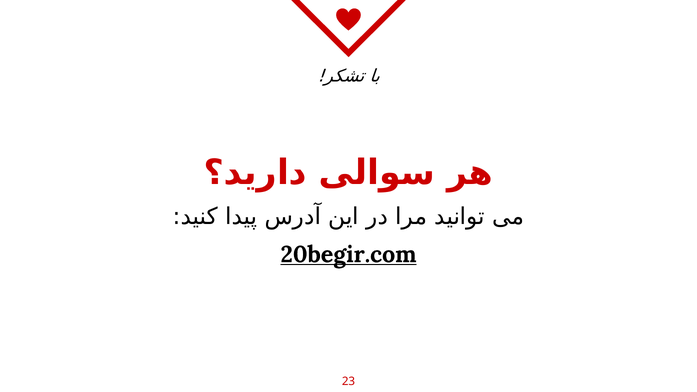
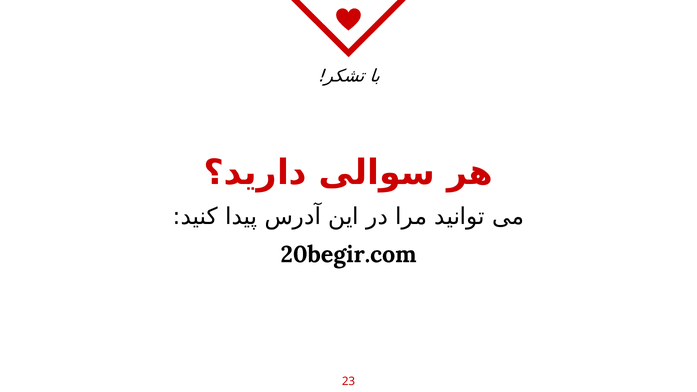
20begir.com underline: present -> none (349, 255)
